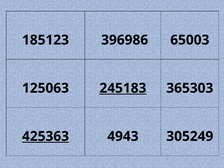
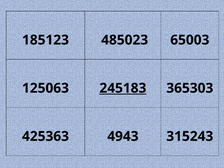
396986: 396986 -> 485023 (125, 40)
425363 underline: present -> none (45, 136)
305249: 305249 -> 315243 (190, 136)
